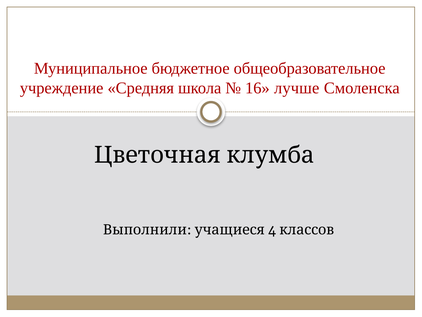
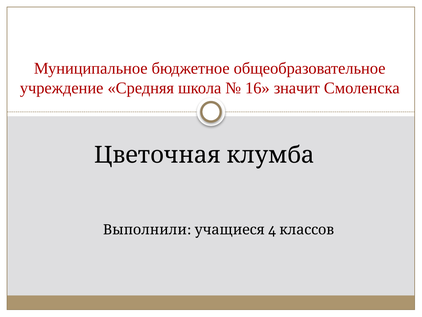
лучше: лучше -> значит (297, 88)
